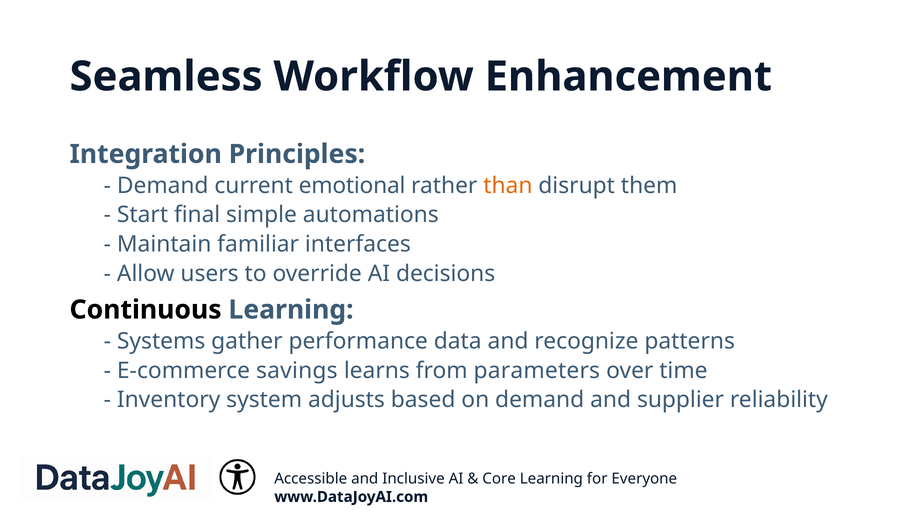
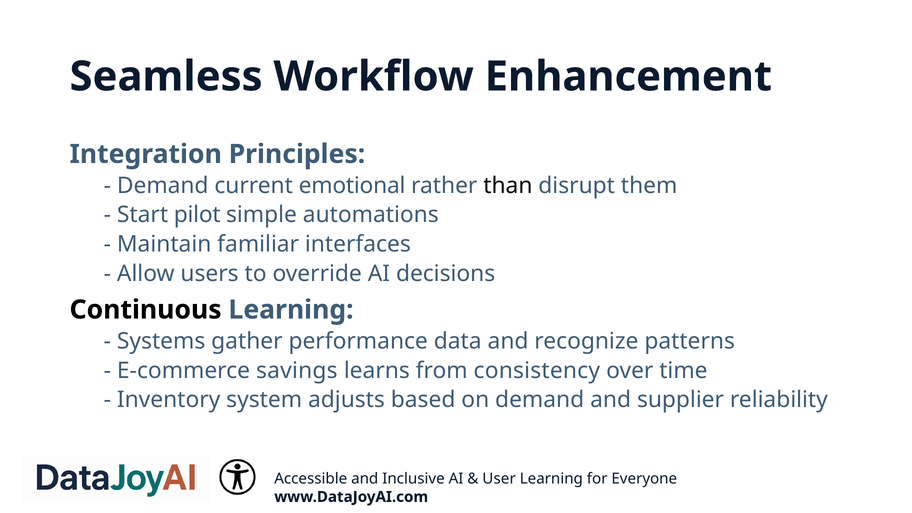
than colour: orange -> black (508, 186)
final: final -> pilot (197, 215)
parameters: parameters -> consistency (537, 371)
Core: Core -> User (499, 479)
